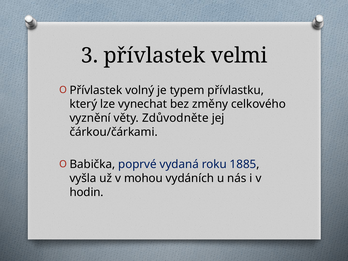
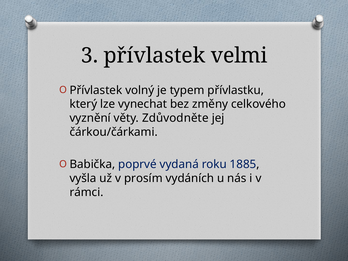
mohou: mohou -> prosím (143, 178)
hodin: hodin -> rámci (86, 192)
